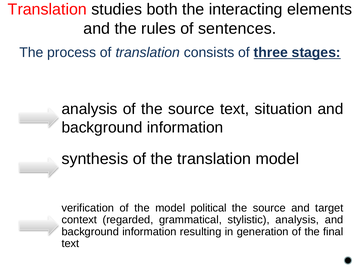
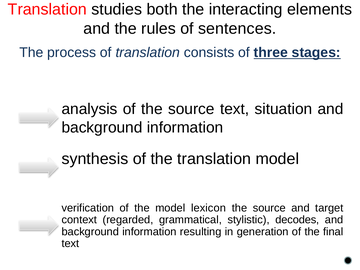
political: political -> lexicon (208, 208)
stylistic analysis: analysis -> decodes (297, 220)
